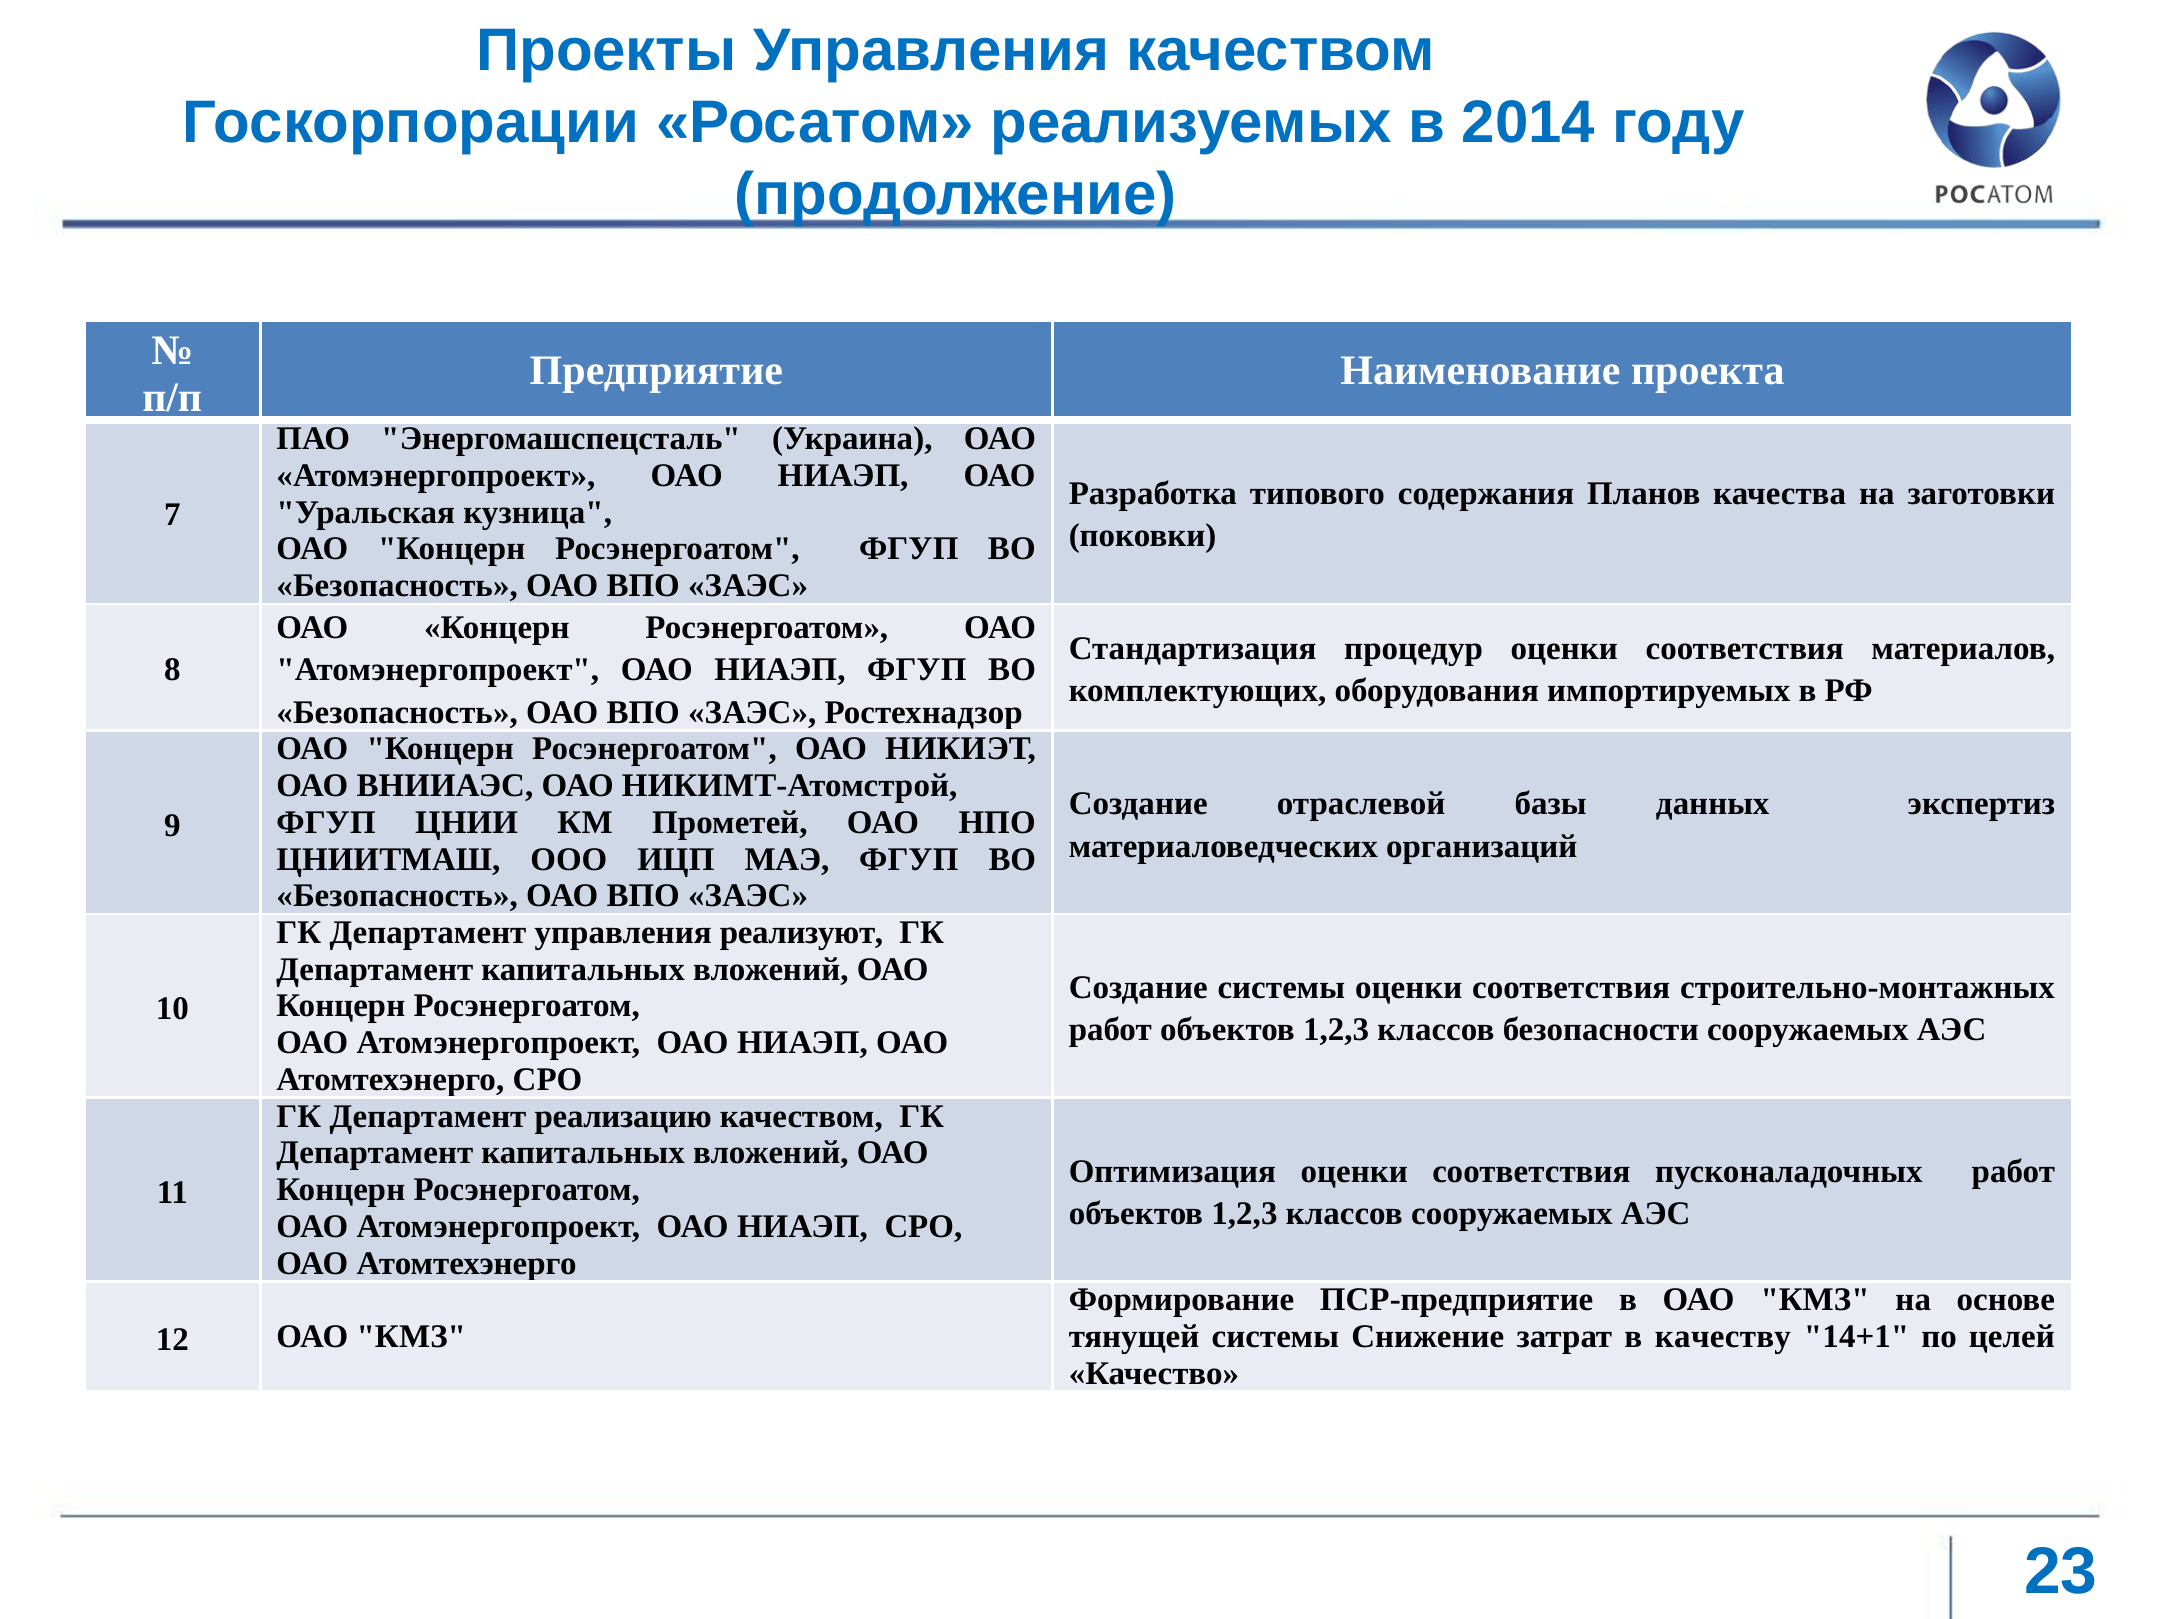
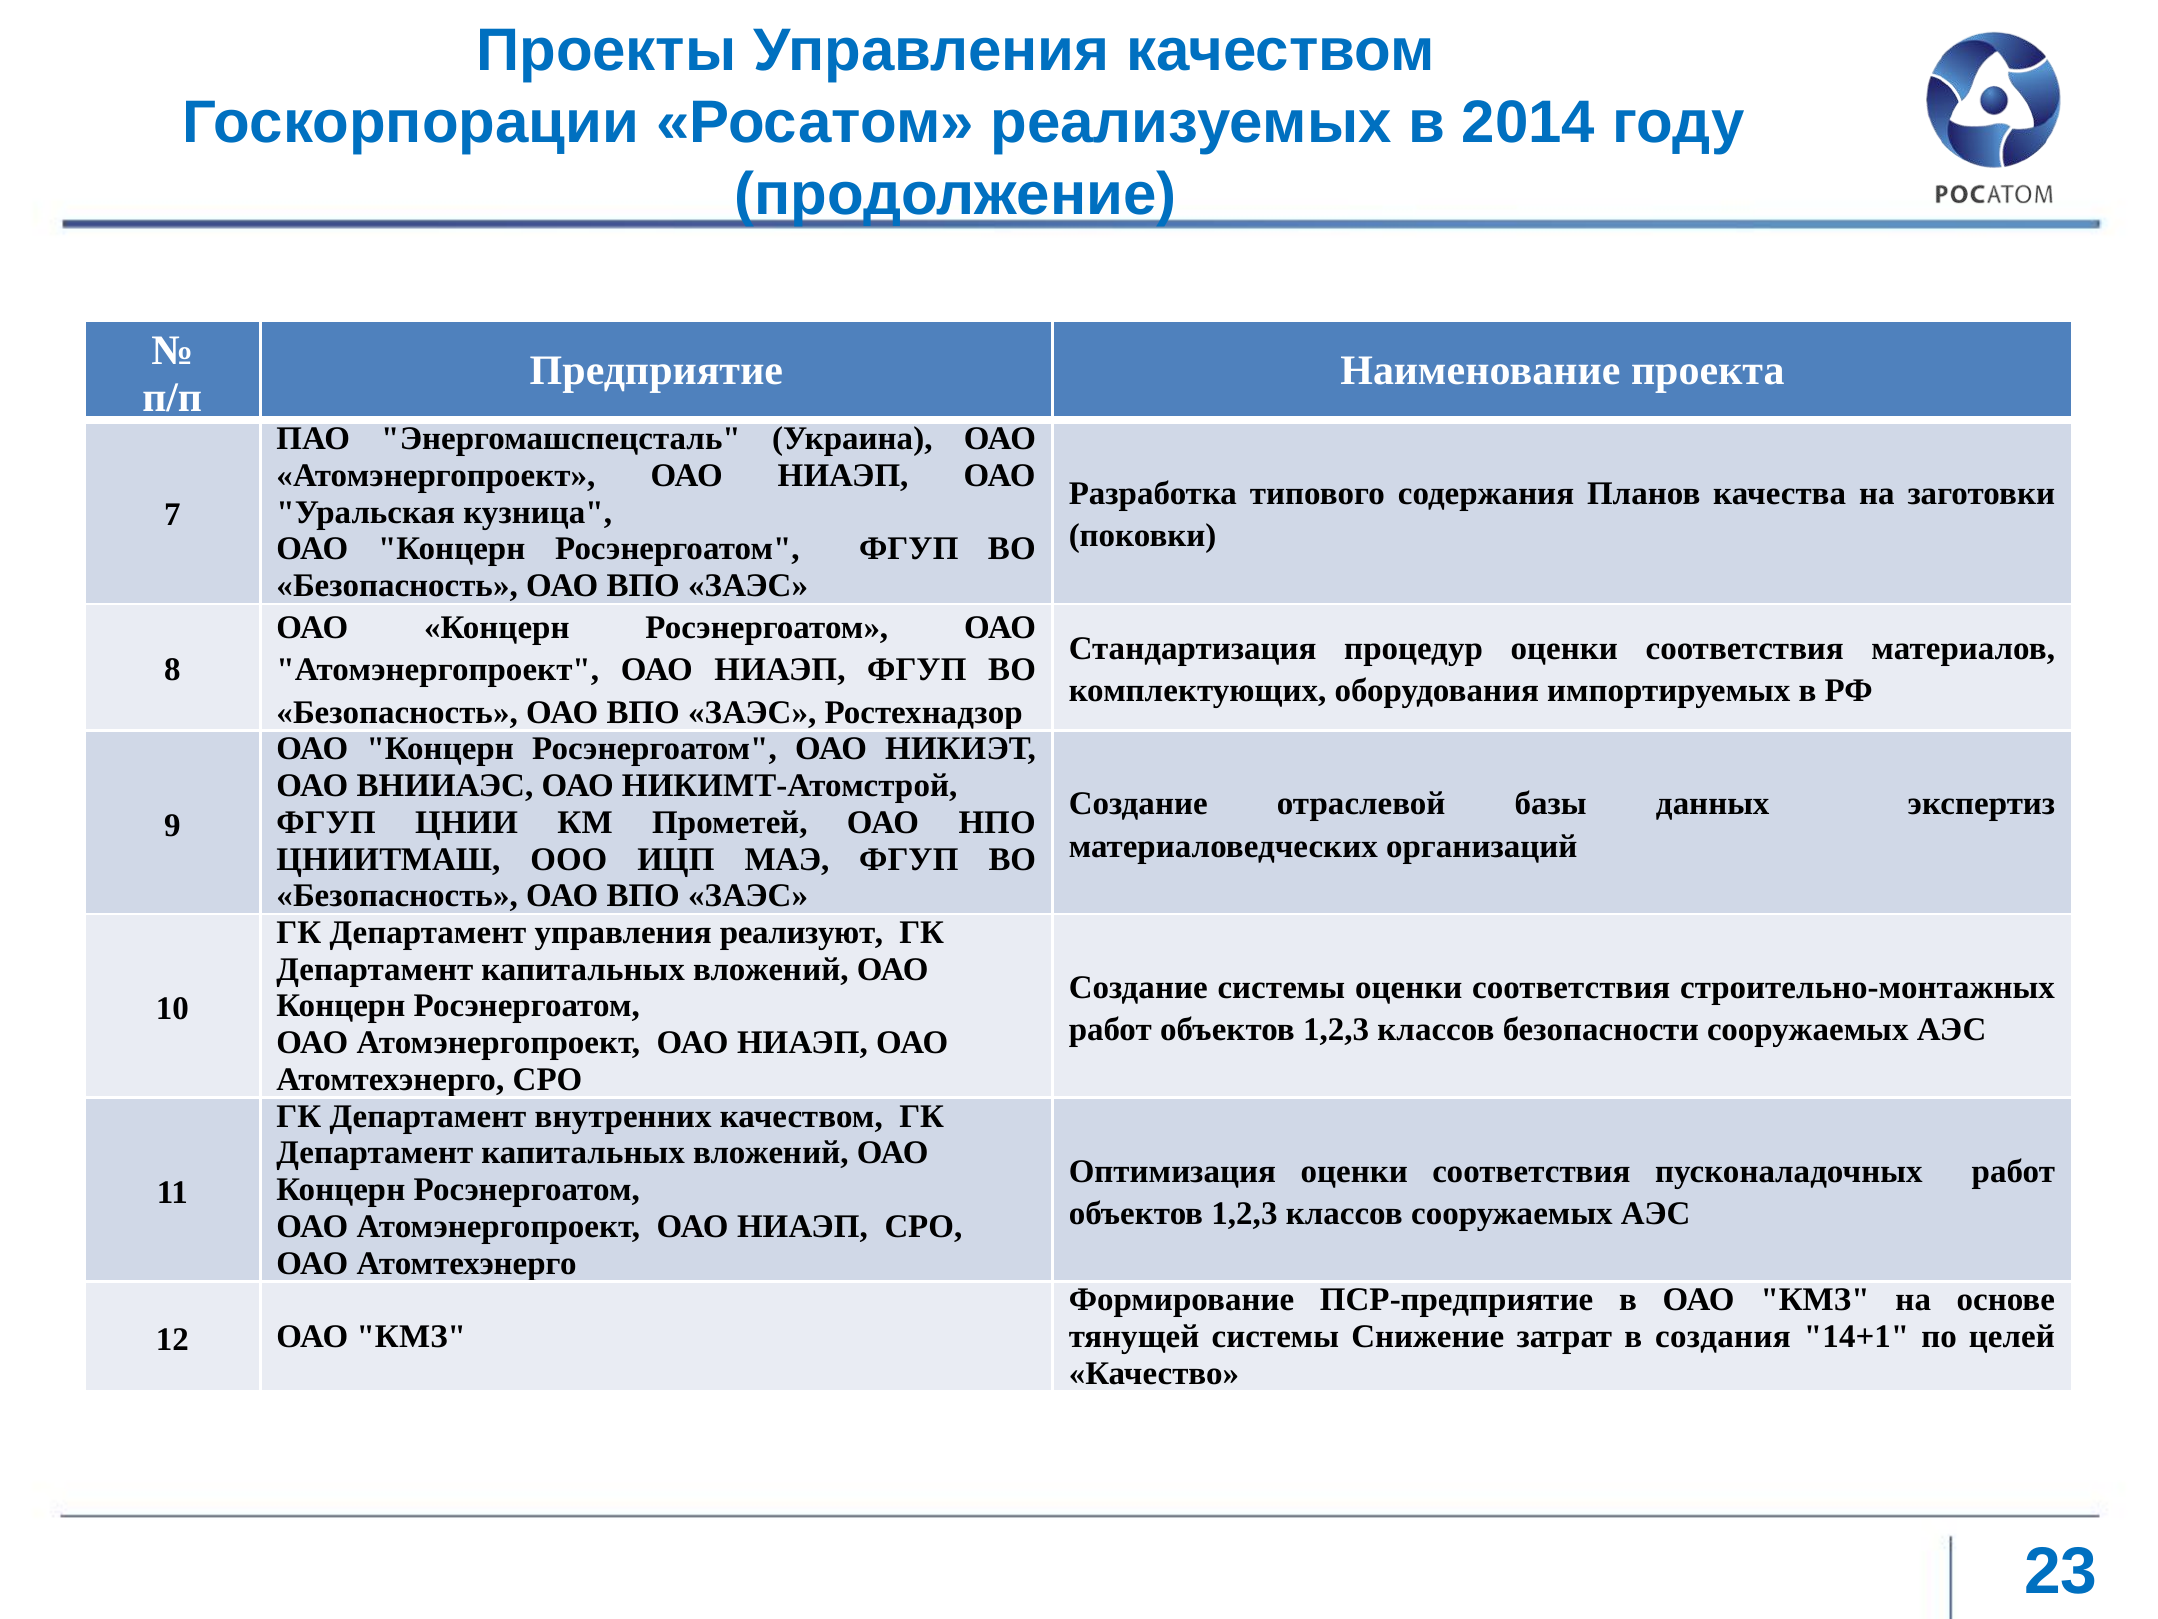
реализацию: реализацию -> внутренних (623, 1116)
качеству: качеству -> создания (1723, 1336)
